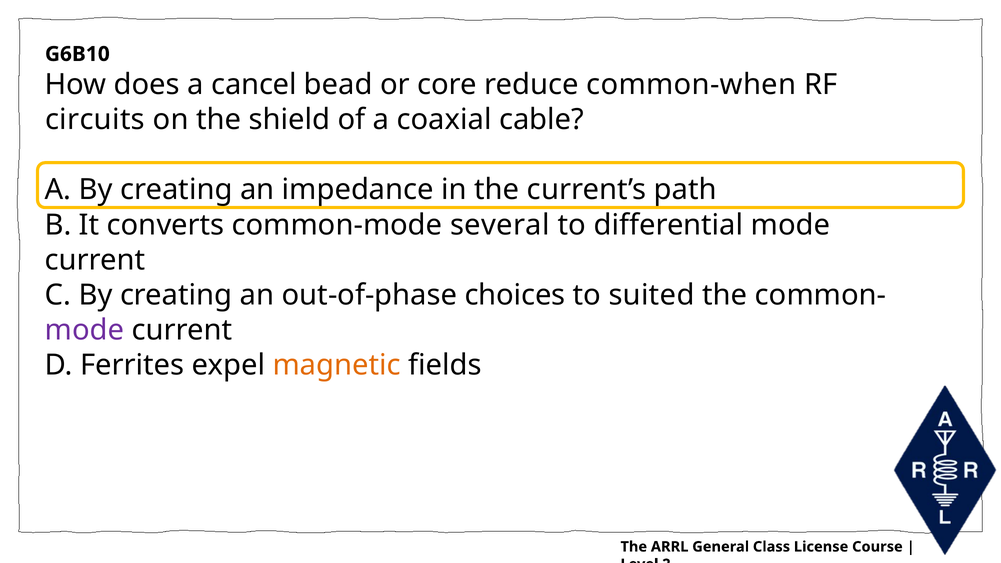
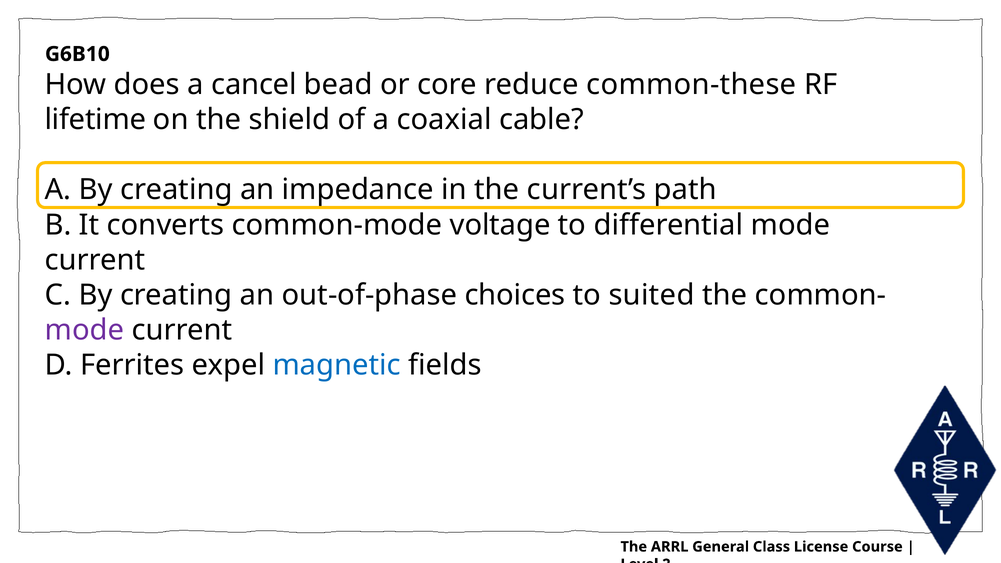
common-when: common-when -> common-these (691, 85)
circuits: circuits -> lifetime (95, 120)
several: several -> voltage (500, 225)
magnetic colour: orange -> blue (337, 365)
